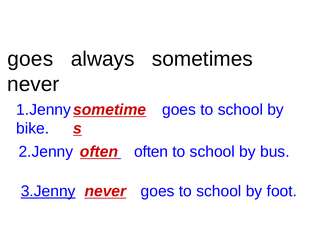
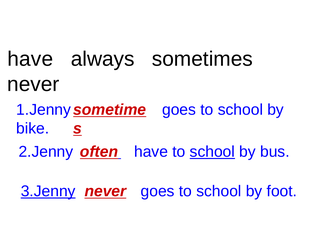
goes: goes -> have (30, 59)
2.Jenny often: often -> have (151, 152)
school underline: none -> present (212, 152)
